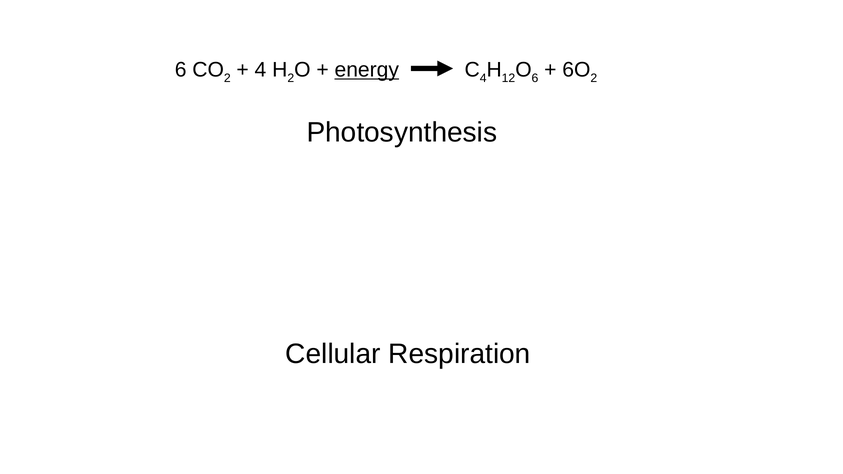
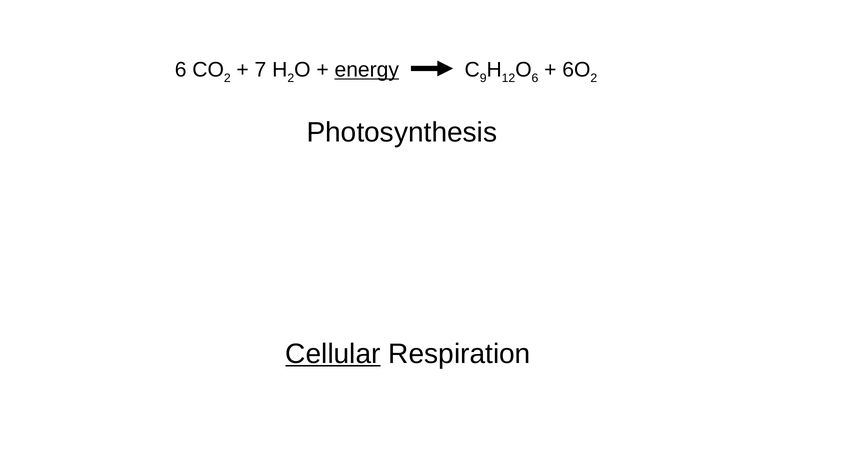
4: 4 -> 7 (260, 70)
4: 4 -> 9 (483, 78)
Cellular underline: none -> present (333, 354)
